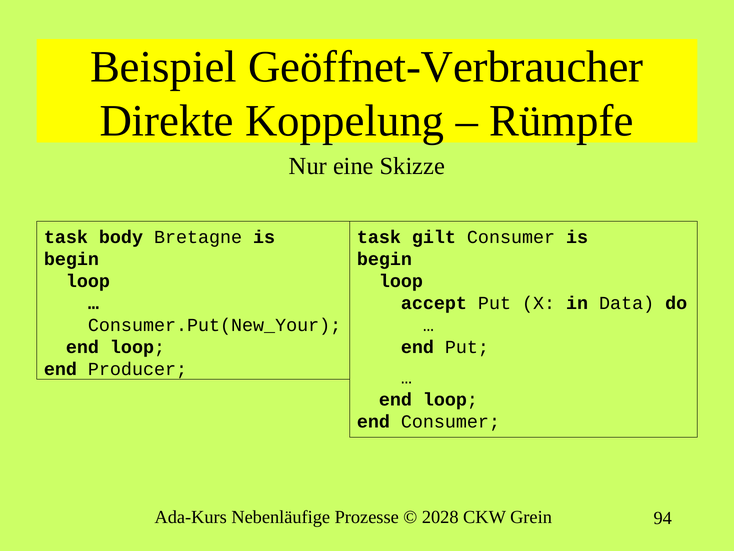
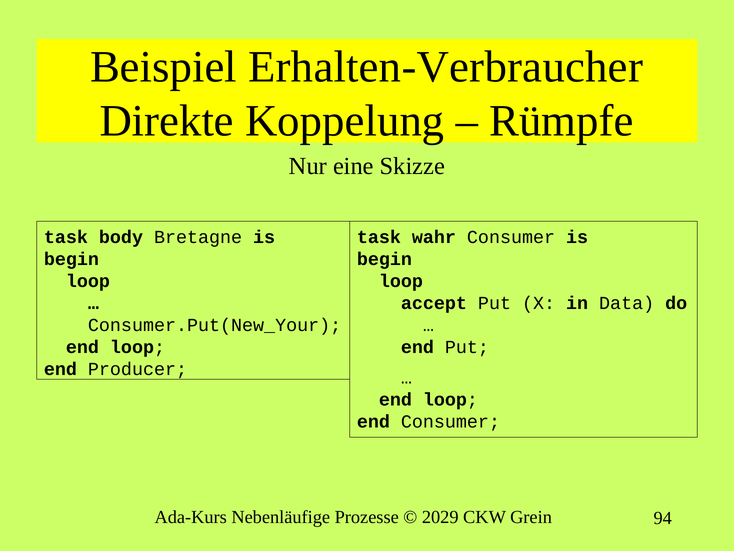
Geöffnet-Verbraucher: Geöffnet-Verbraucher -> Erhalten-Verbraucher (446, 67)
gilt: gilt -> wahr (434, 237)
2028: 2028 -> 2029 (440, 517)
